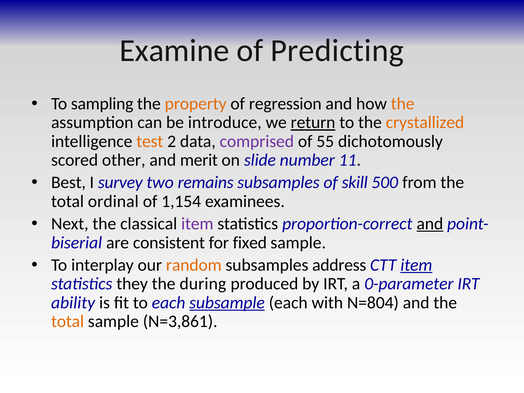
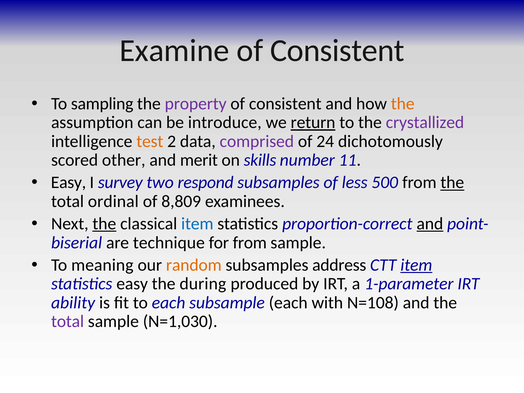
Predicting: Predicting -> Consistent (337, 51)
property colour: orange -> purple (196, 104)
regression: regression -> consistent (285, 104)
crystallized colour: orange -> purple (425, 123)
55: 55 -> 24 (325, 141)
slide: slide -> skills (260, 160)
Best: Best -> Easy (68, 183)
remains: remains -> respond (206, 183)
skill: skill -> less (355, 183)
the underline: none -> present (452, 183)
1,154: 1,154 -> 8,809 (181, 201)
the underline: none -> present (104, 224)
item colour: purple -> blue (197, 224)
consistent: consistent -> technique (169, 243)
for fixed: fixed -> from (250, 243)
interplay: interplay -> meaning (102, 265)
statistics they: they -> easy (132, 284)
0-parameter: 0-parameter -> 1-parameter (409, 284)
subsample underline: present -> none (227, 303)
N=804: N=804 -> N=108 (373, 303)
total colour: orange -> purple (68, 322)
N=3,861: N=3,861 -> N=1,030 (180, 322)
